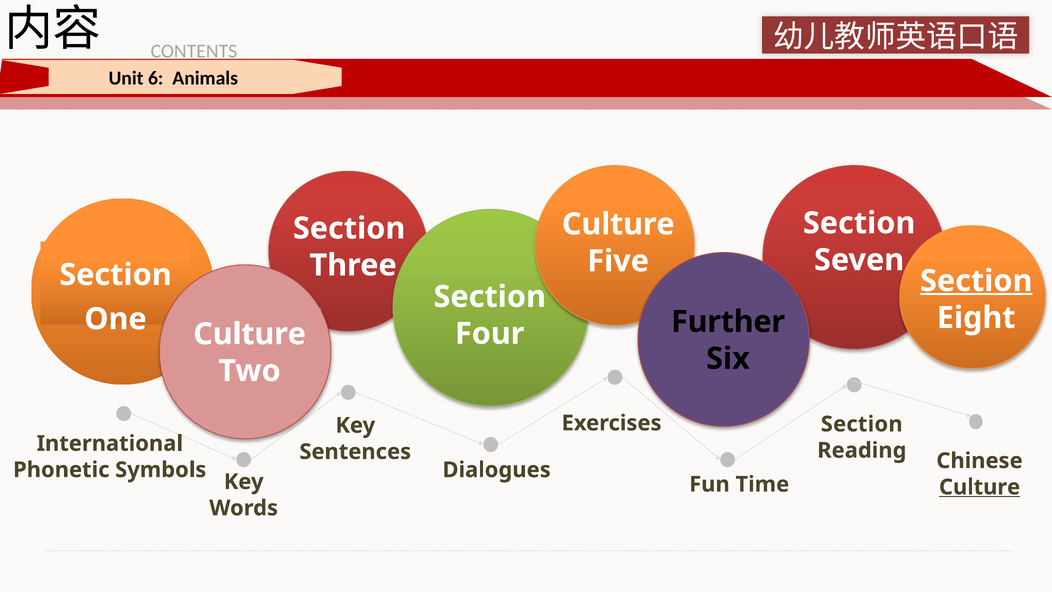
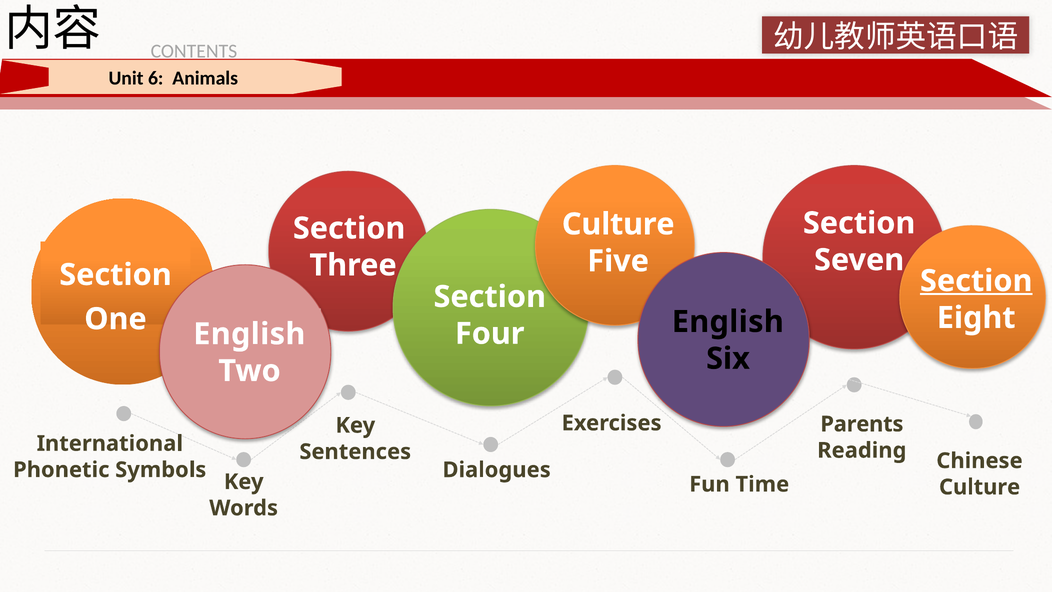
Further: Further -> English (728, 322)
Culture: Culture -> English (249, 334)
Section: Section -> Parents (862, 424)
Culture underline: present -> none (980, 487)
